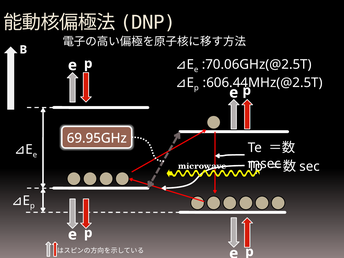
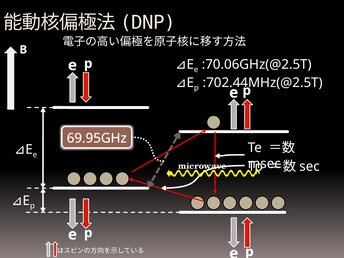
:606.44MHz(@2.5T: :606.44MHz(@2.5T -> :702.44MHz(@2.5T (263, 83)
